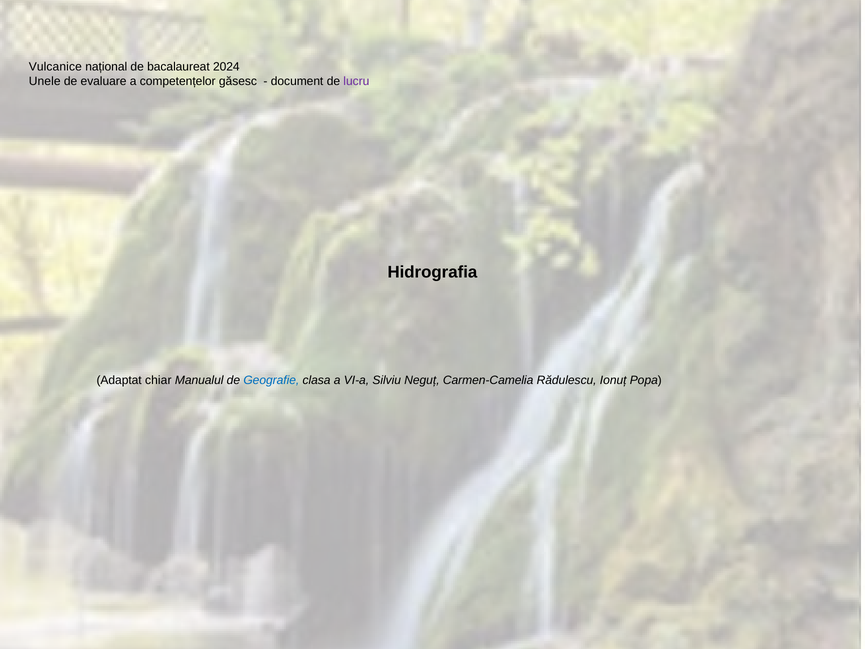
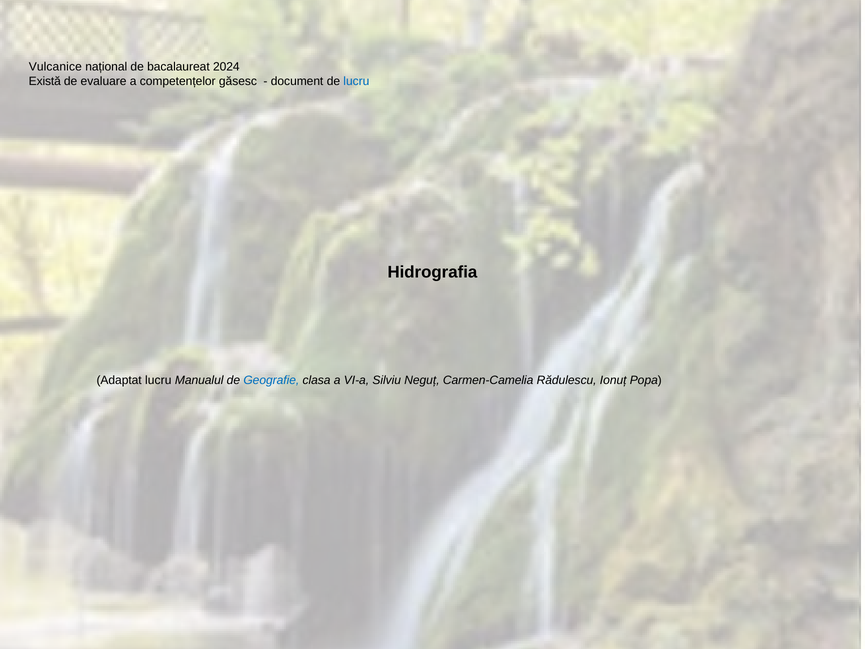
Unele: Unele -> Există (45, 81)
lucru colour: purple -> blue (356, 81)
Adaptat chiar: chiar -> lucru (158, 380)
